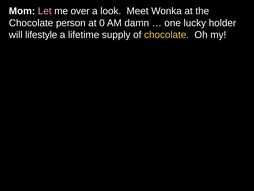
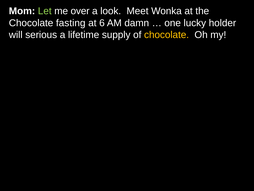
Let colour: pink -> light green (45, 11)
person: person -> fasting (71, 23)
0: 0 -> 6 (102, 23)
lifestyle: lifestyle -> serious (41, 35)
